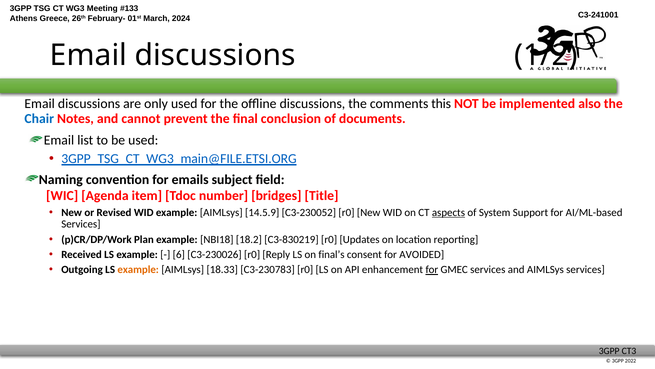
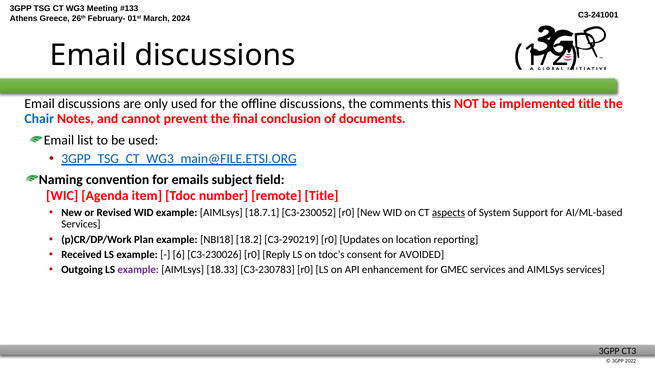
implemented also: also -> title (590, 104)
bridges: bridges -> remote (276, 196)
14.5.9: 14.5.9 -> 18.7.1 (262, 212)
C3-830219: C3-830219 -> C3-290219 (291, 239)
final’s: final’s -> tdoc’s (332, 254)
example colour: orange -> purple (138, 269)
for underline: present -> none (432, 269)
